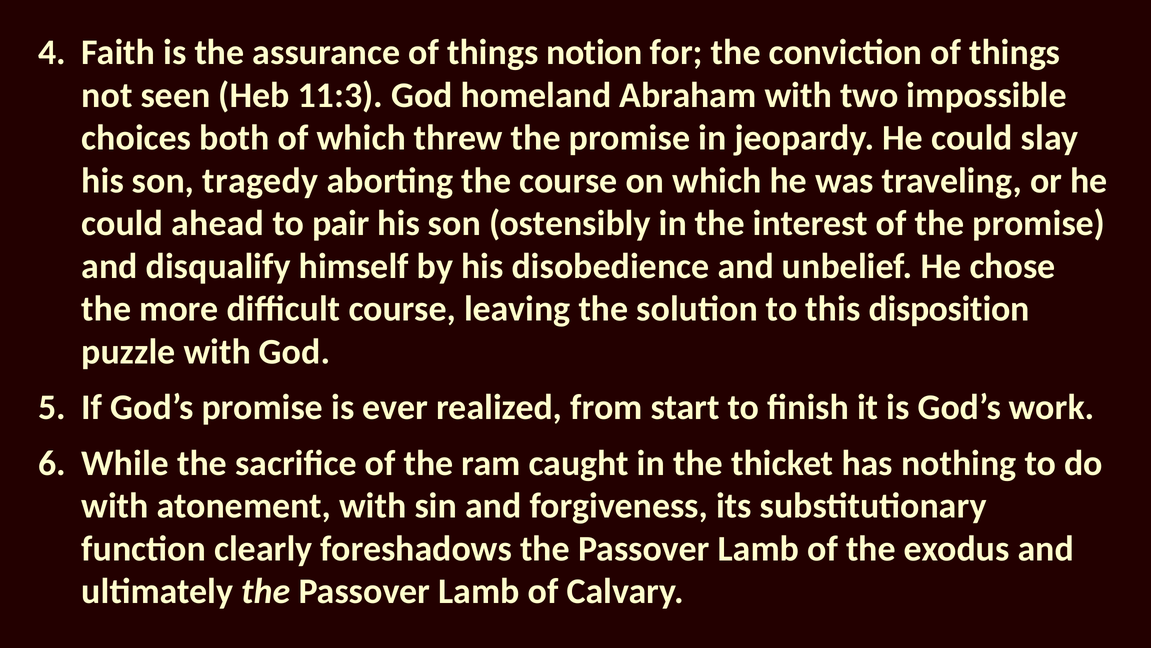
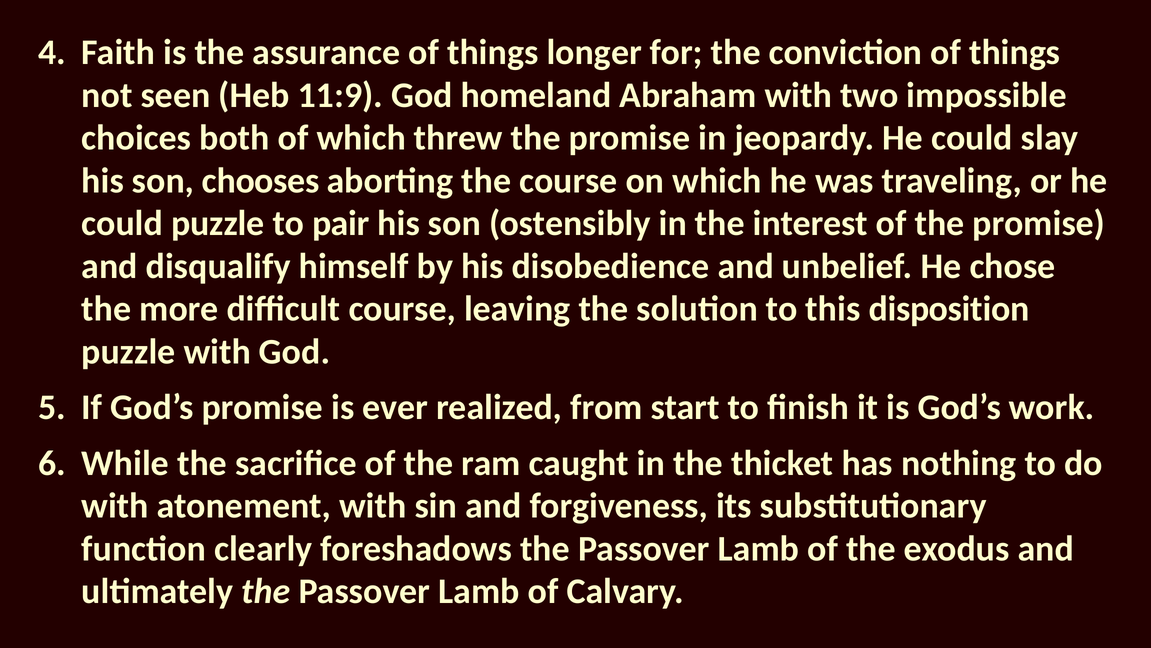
notion: notion -> longer (594, 53)
11:3: 11:3 -> 11:9 (340, 95)
tragedy: tragedy -> chooses (261, 181)
could ahead: ahead -> puzzle (218, 223)
